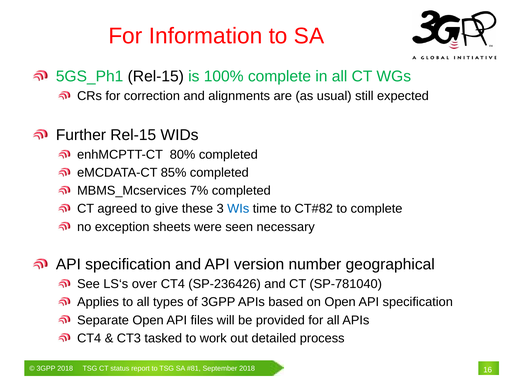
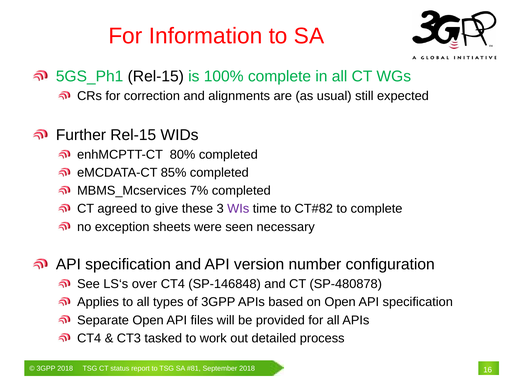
WIs colour: blue -> purple (238, 209)
geographical: geographical -> configuration (390, 265)
SP-236426: SP-236426 -> SP-146848 (225, 284)
SP-781040: SP-781040 -> SP-480878 (346, 284)
